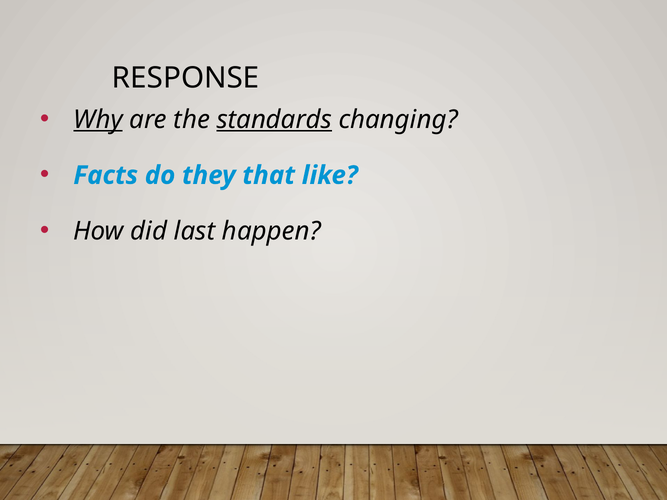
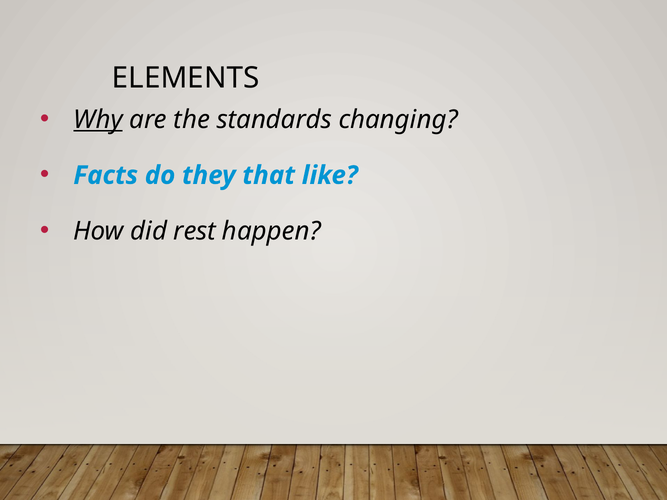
RESPONSE: RESPONSE -> ELEMENTS (186, 78)
standards underline: present -> none (274, 120)
last: last -> rest (195, 231)
